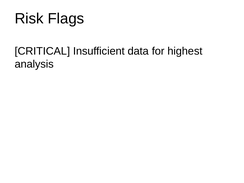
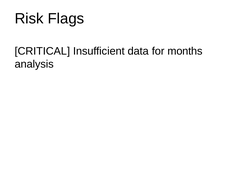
highest: highest -> months (185, 51)
